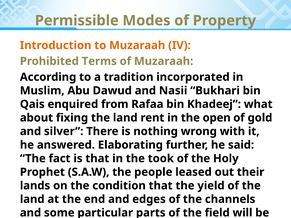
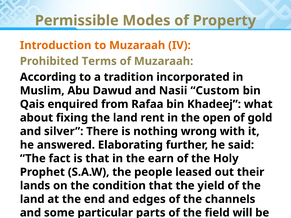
Bukhari: Bukhari -> Custom (215, 91)
took: took -> earn (161, 159)
